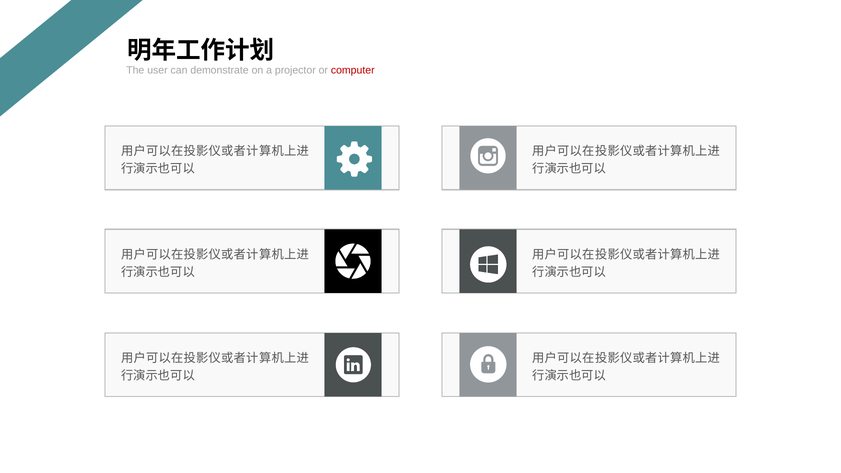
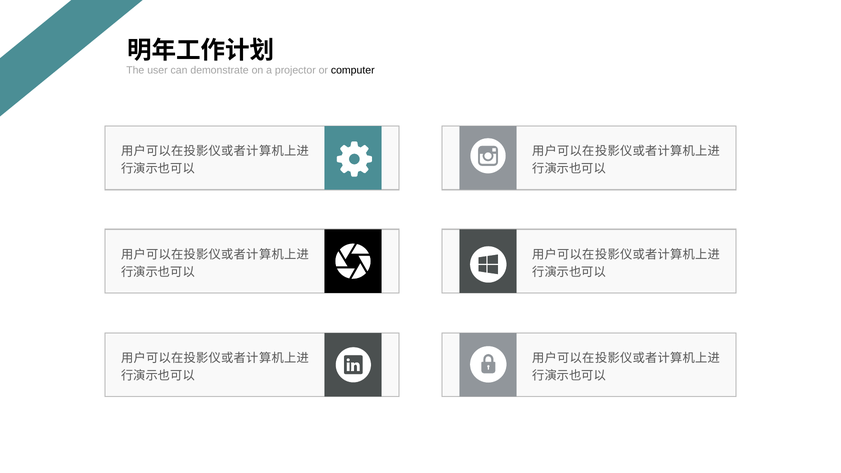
computer colour: red -> black (353, 70)
